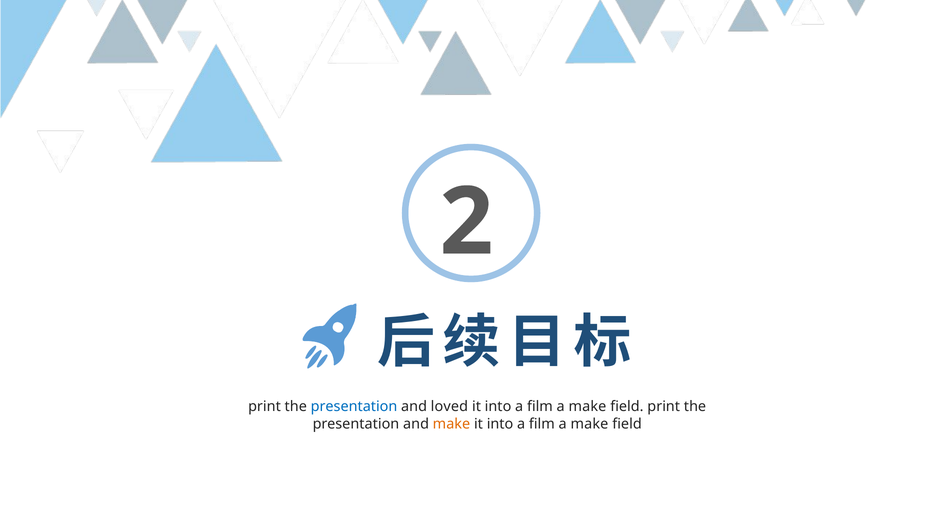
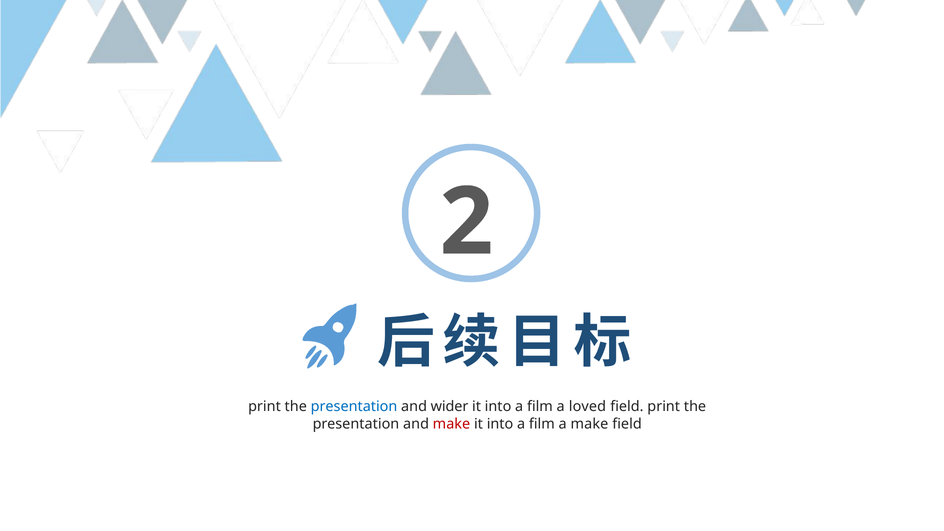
loved: loved -> wider (450, 406)
make: make -> loved (587, 406)
make colour: orange -> red (451, 424)
